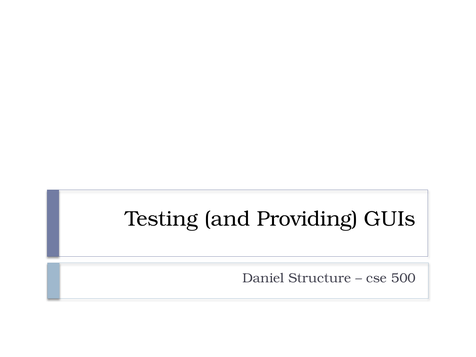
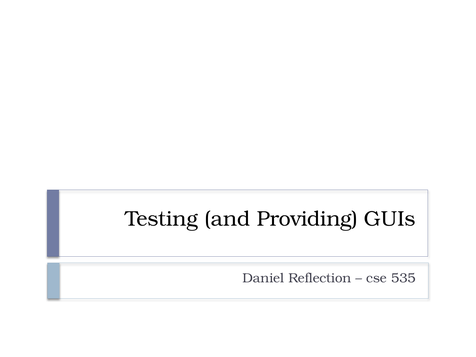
Structure: Structure -> Reflection (320, 278)
500: 500 -> 535 (403, 278)
